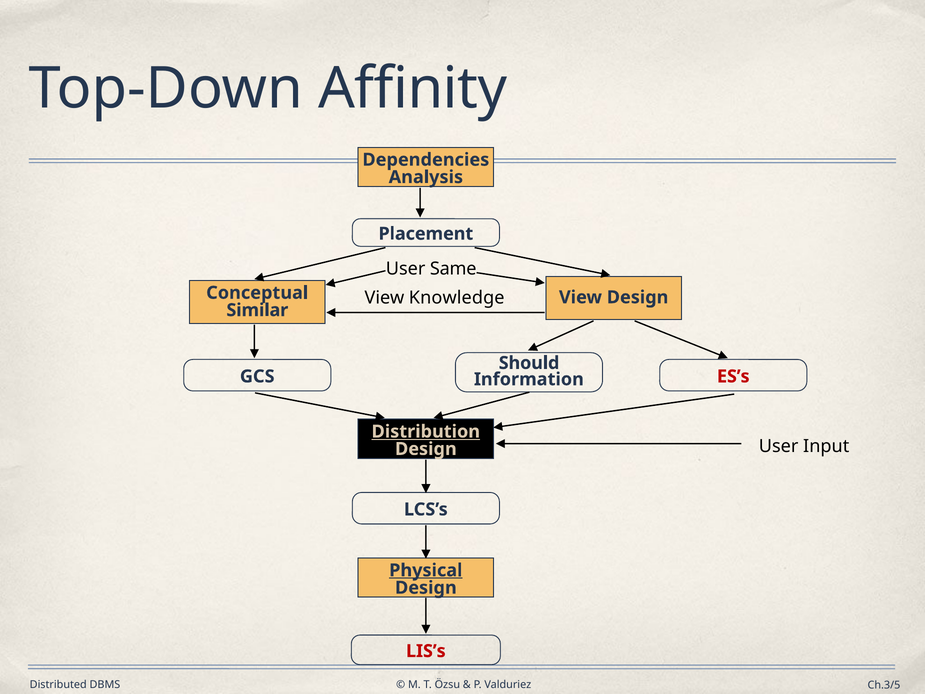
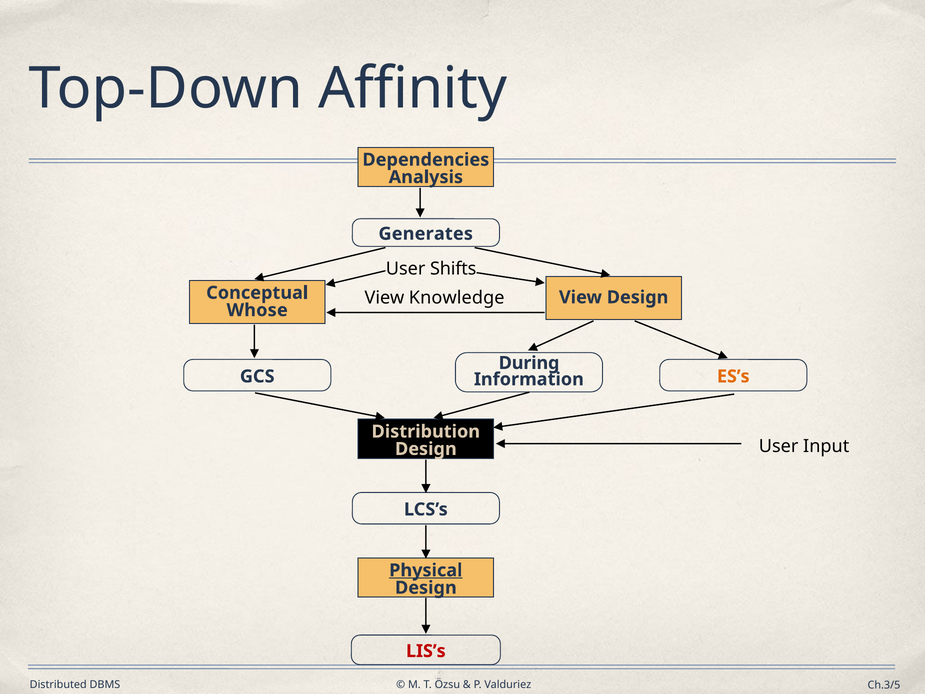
Placement: Placement -> Generates (426, 234)
Same: Same -> Shifts (453, 269)
Similar: Similar -> Whose (257, 310)
Should: Should -> During (529, 363)
ES’s colour: red -> orange (733, 376)
Distribution underline: present -> none (426, 431)
